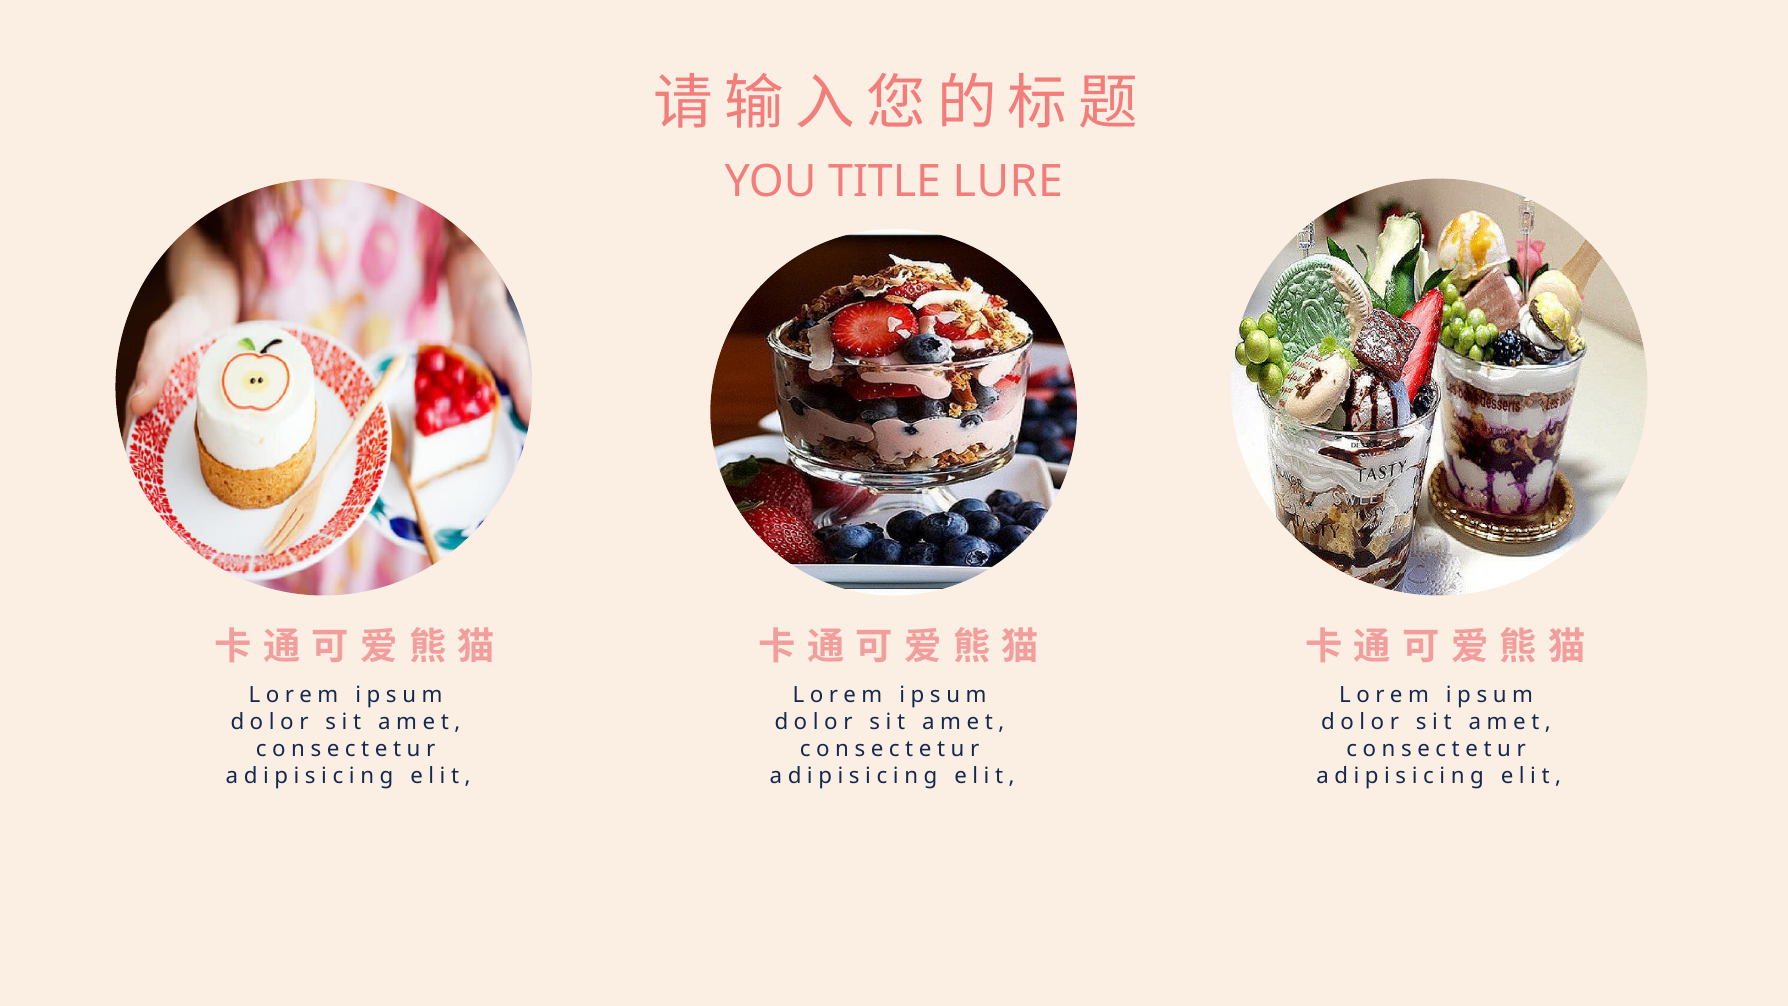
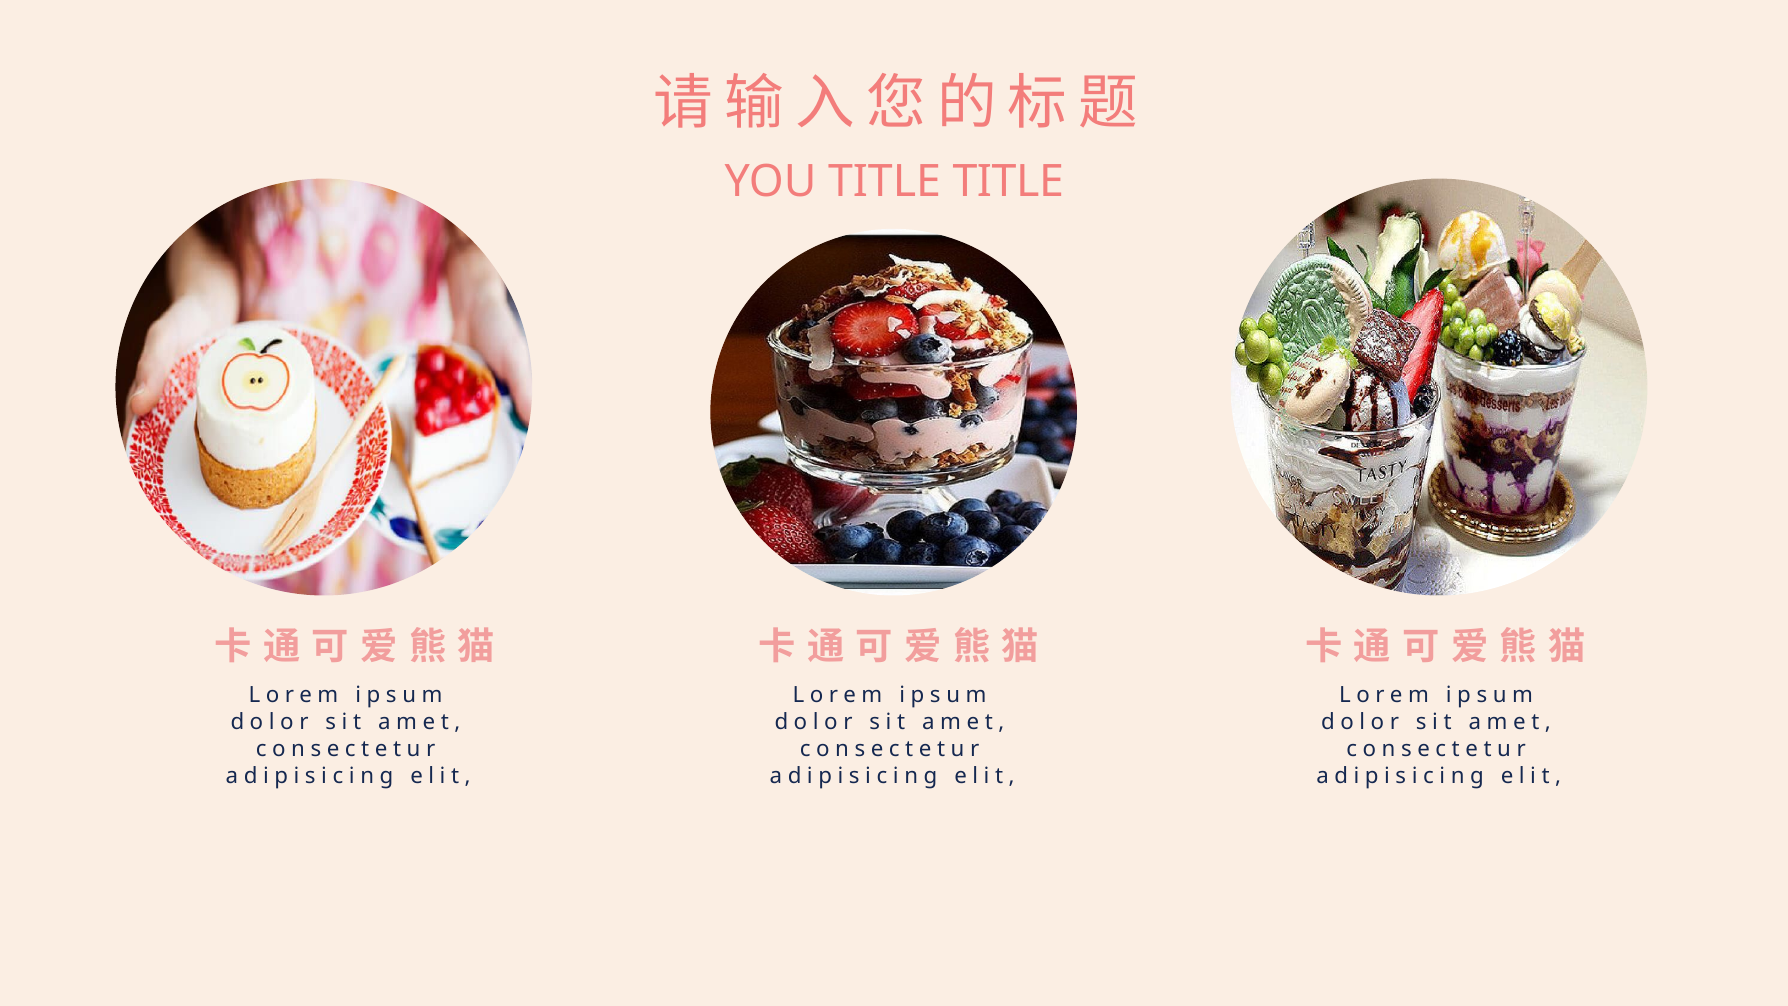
TITLE LURE: LURE -> TITLE (1008, 181)
